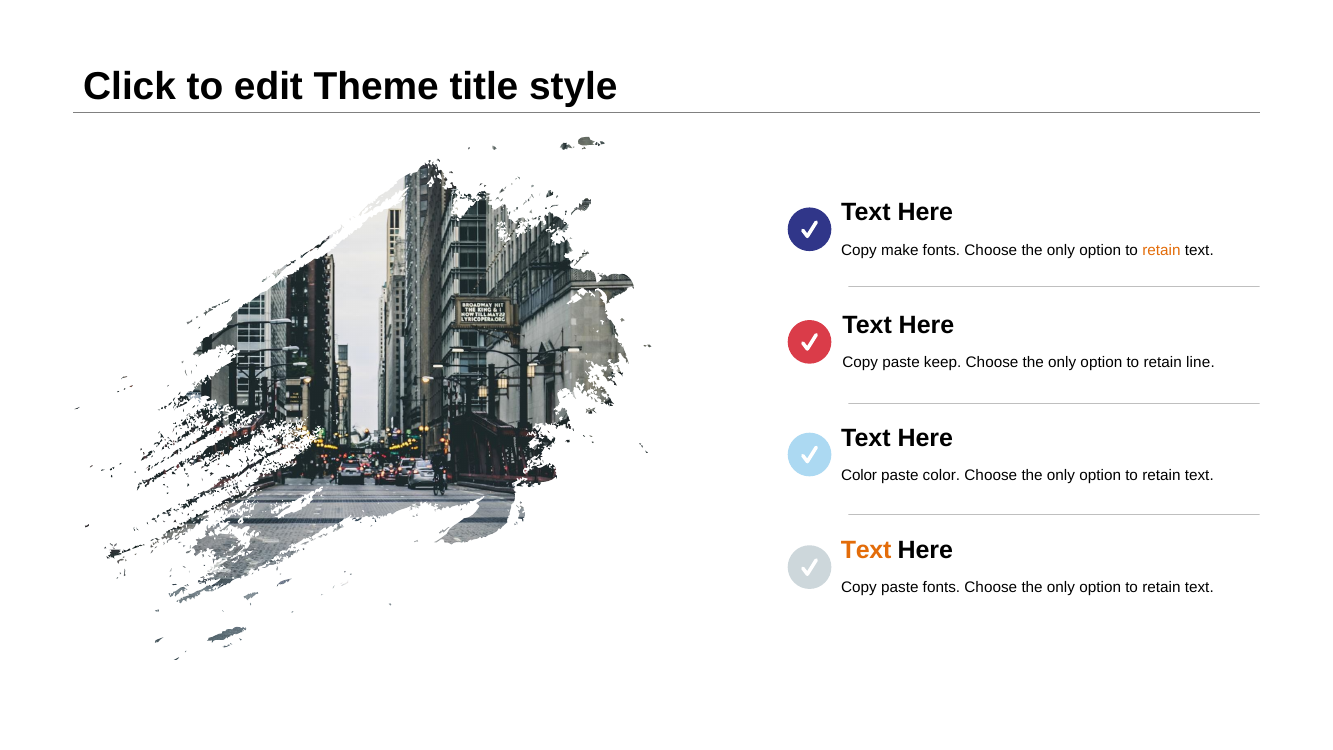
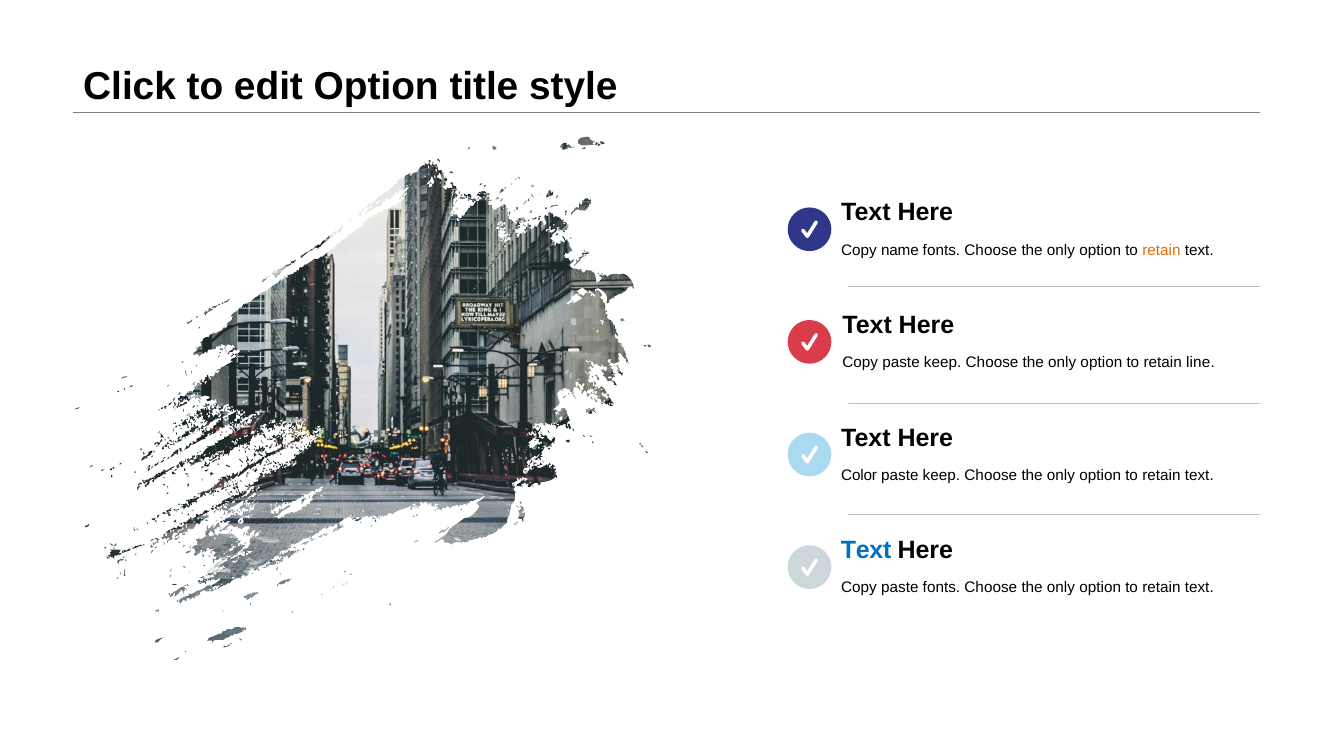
edit Theme: Theme -> Option (376, 86)
make: make -> name (900, 250)
color: color -> keep (941, 475)
Text colour: orange -> blue (866, 550)
